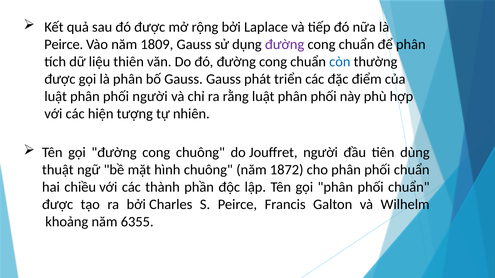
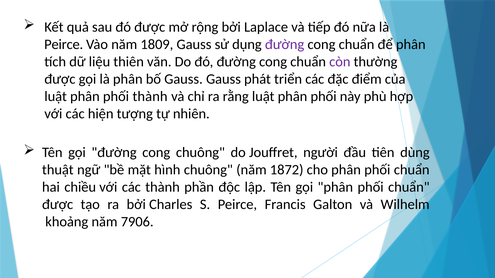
còn colour: blue -> purple (340, 62)
phối người: người -> thành (150, 97)
6355: 6355 -> 7906 (137, 222)
